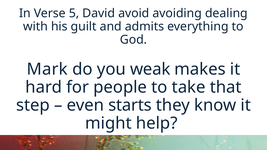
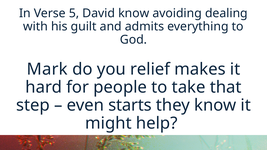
David avoid: avoid -> know (134, 13)
weak: weak -> relief (150, 69)
